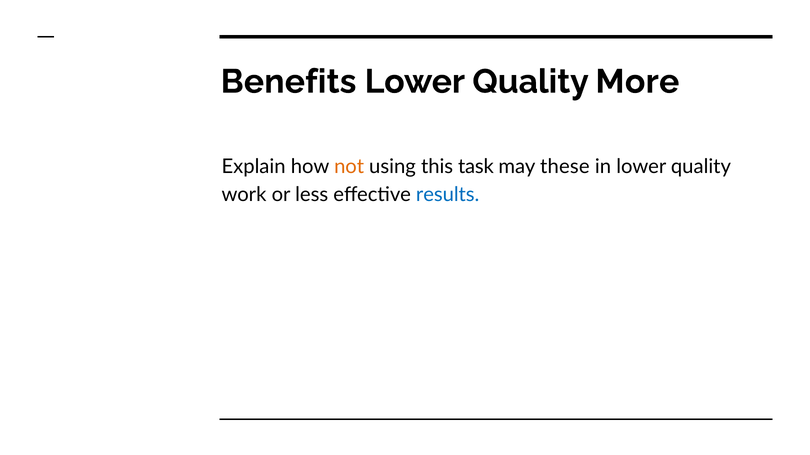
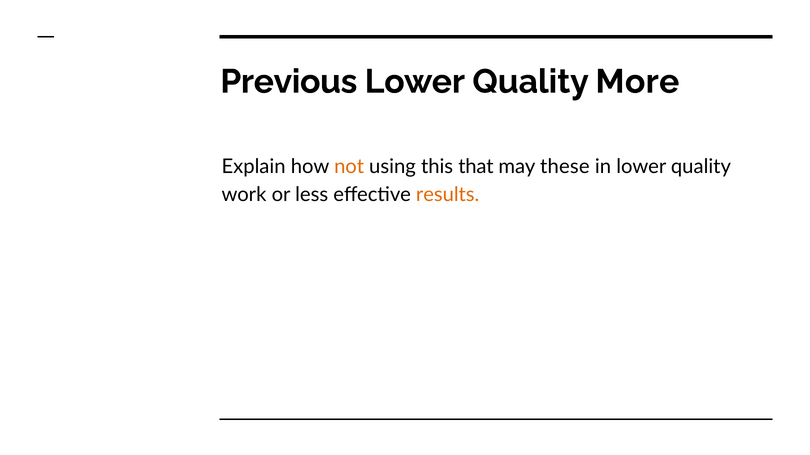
Benefits: Benefits -> Previous (289, 82)
task: task -> that (476, 167)
results colour: blue -> orange (448, 195)
